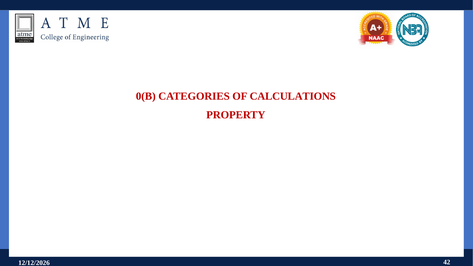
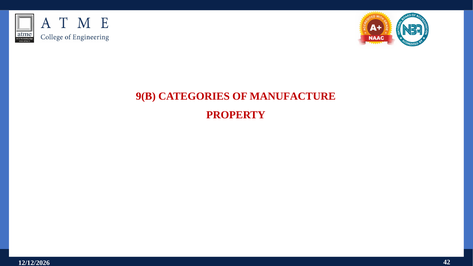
0(B: 0(B -> 9(B (146, 96)
CALCULATIONS: CALCULATIONS -> MANUFACTURE (293, 96)
